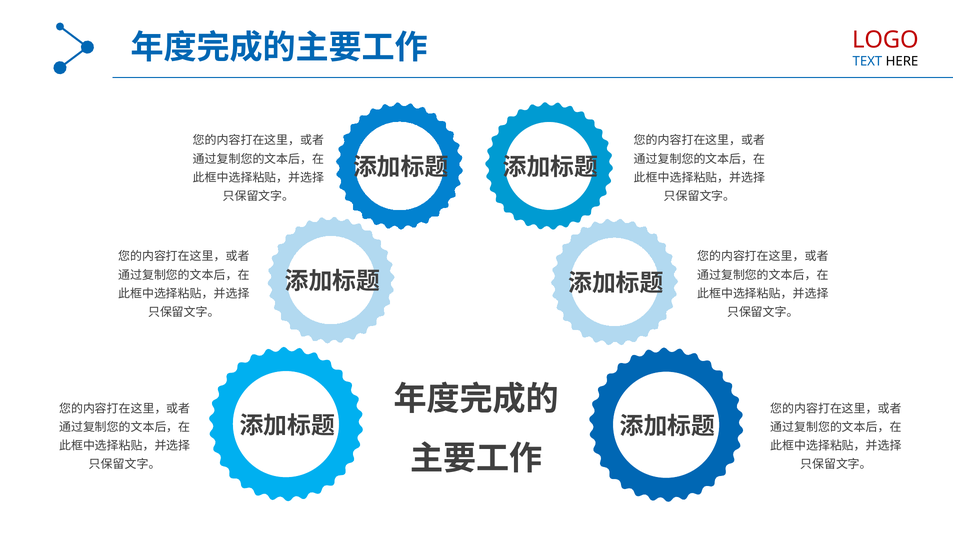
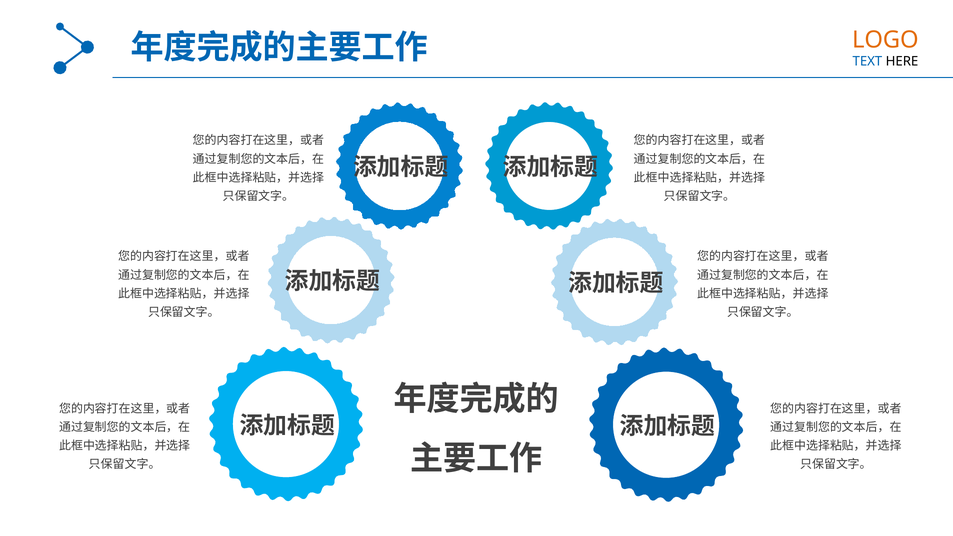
LOGO colour: red -> orange (885, 40)
